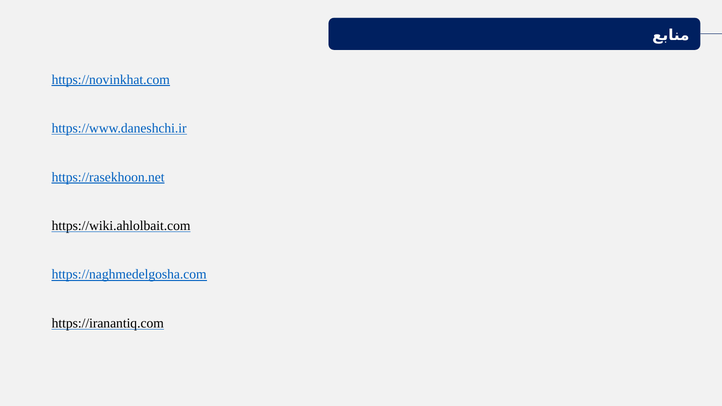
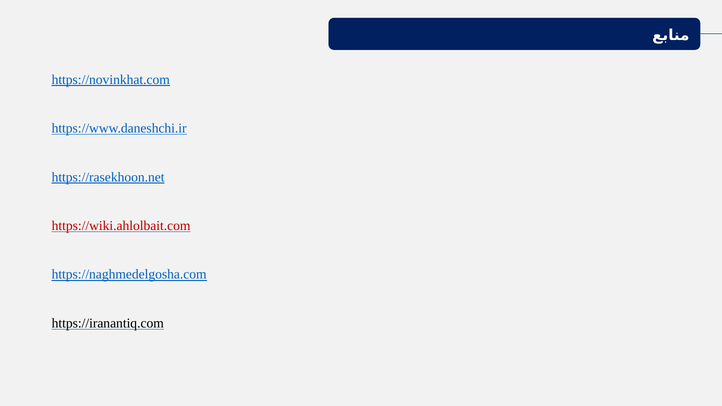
https://wiki.ahlolbait.com colour: black -> red (121, 226)
